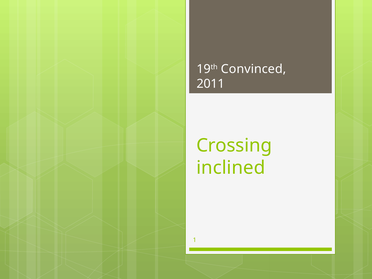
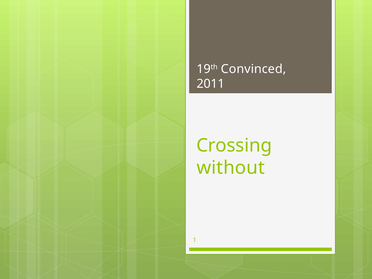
inclined: inclined -> without (231, 168)
